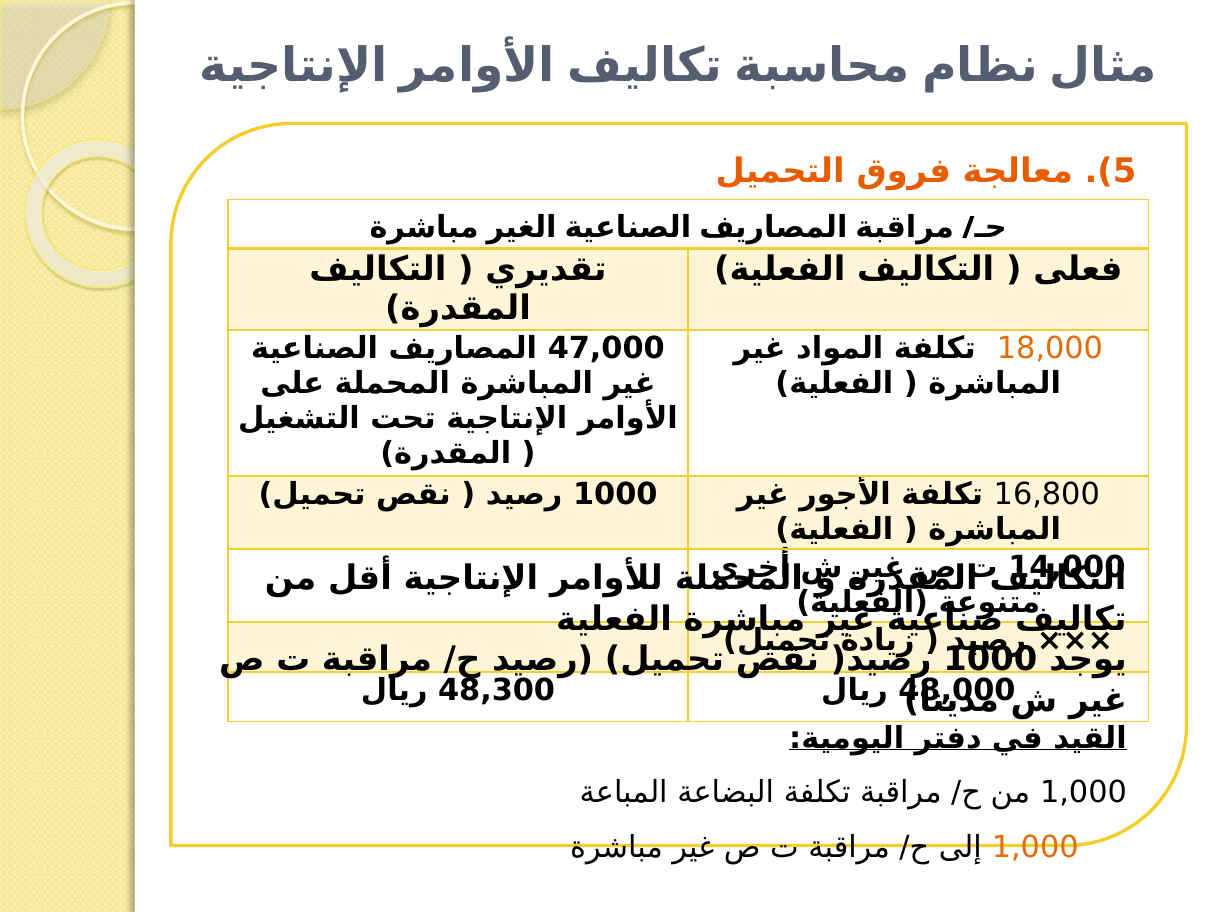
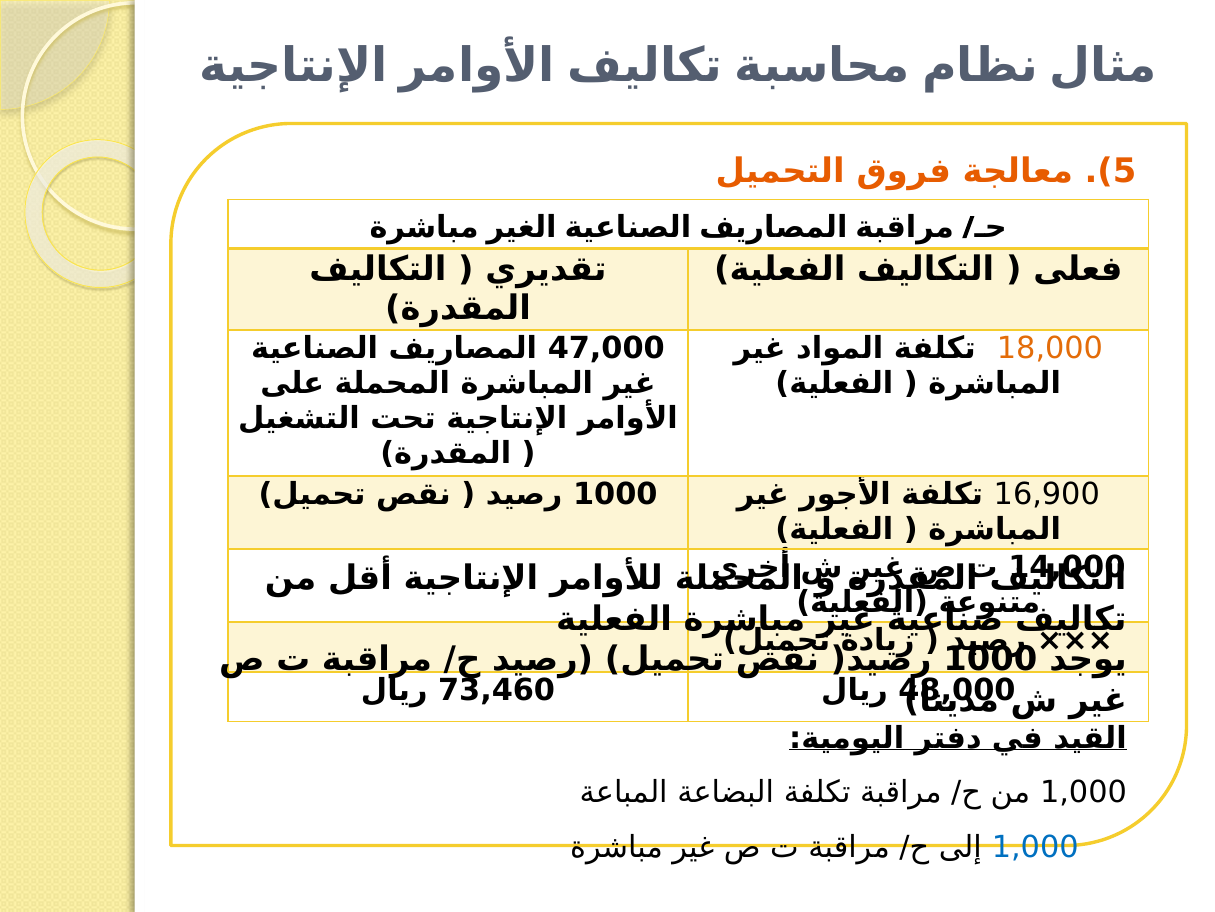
16,800: 16,800 -> 16,900 (1047, 494)
48,300: 48,300 -> 73,460 (497, 689)
1,000 colour: orange -> blue (1035, 847)
